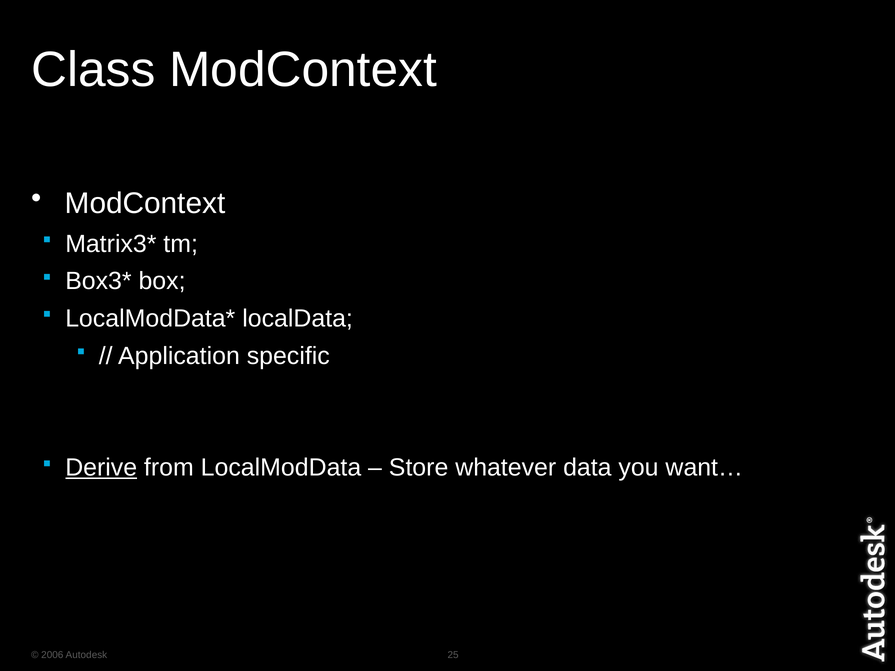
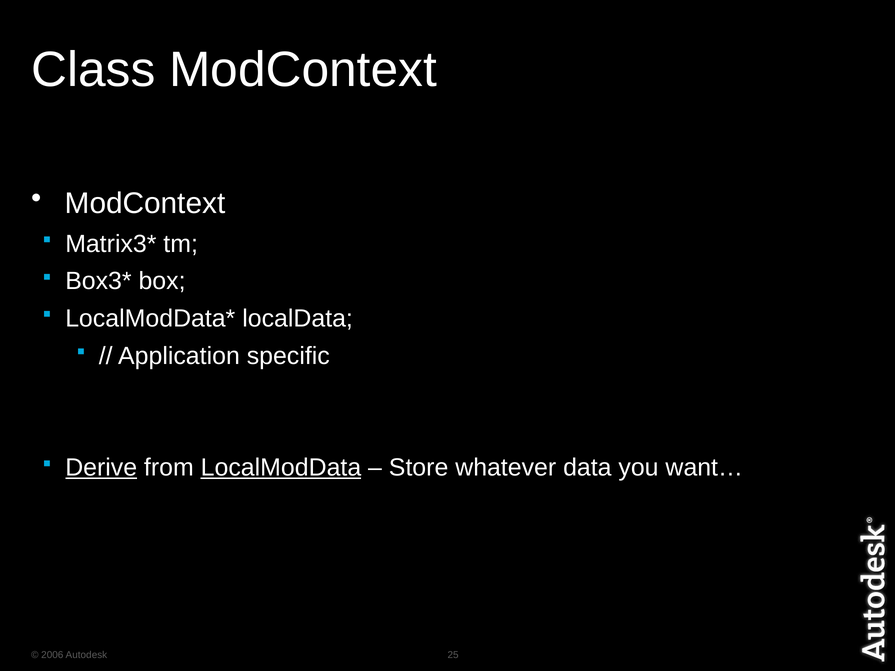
LocalModData underline: none -> present (281, 468)
